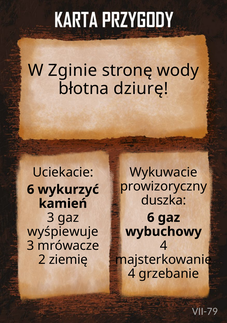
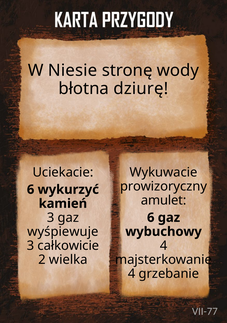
Zginie: Zginie -> Niesie (73, 70)
duszka: duszka -> amulet (164, 200)
mrówacze: mrówacze -> całkowicie (68, 245)
ziemię: ziemię -> wielka (68, 259)
VII-79: VII-79 -> VII-77 (205, 311)
